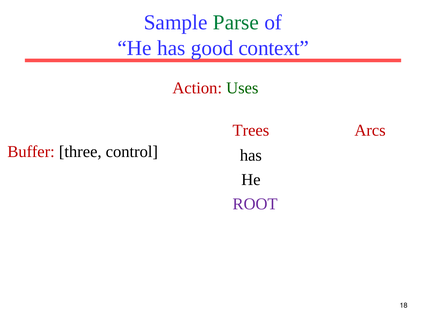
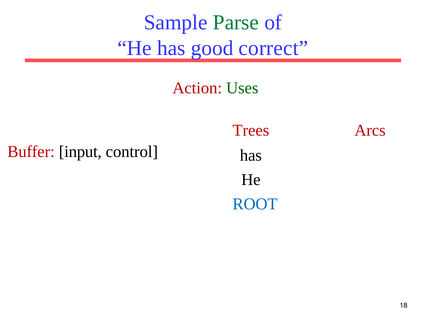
context: context -> correct (273, 48)
three: three -> input (80, 151)
ROOT colour: purple -> blue (255, 204)
